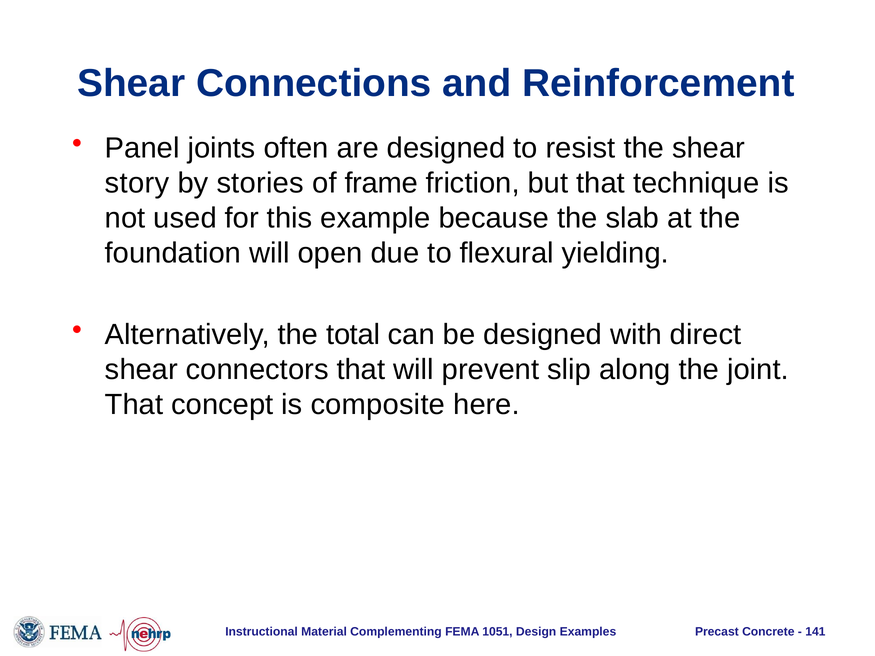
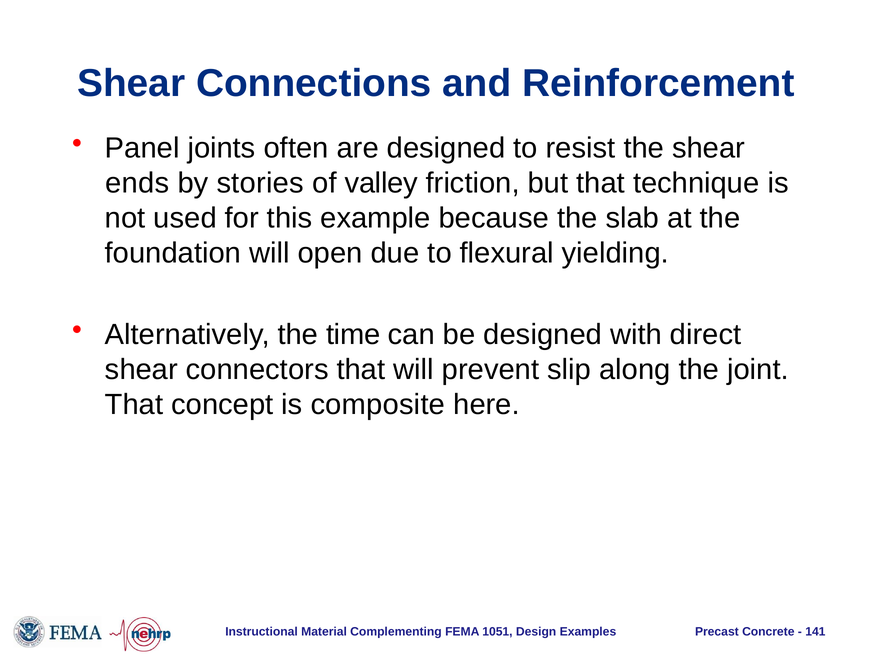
story: story -> ends (137, 183)
frame: frame -> valley (381, 183)
total: total -> time (353, 335)
